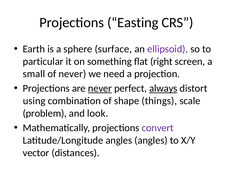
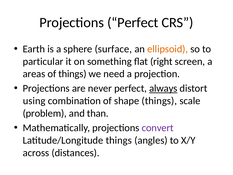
Projections Easting: Easting -> Perfect (133, 23)
ellipsoid colour: purple -> orange (168, 49)
small: small -> areas (34, 74)
of never: never -> things (72, 74)
never underline: present -> none (100, 88)
look: look -> than (98, 113)
Latitude/Longitude angles: angles -> things (119, 140)
vector: vector -> across (36, 153)
